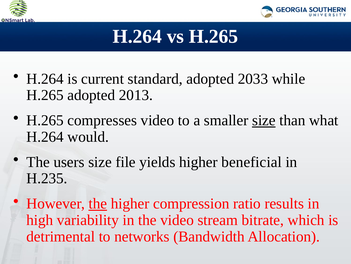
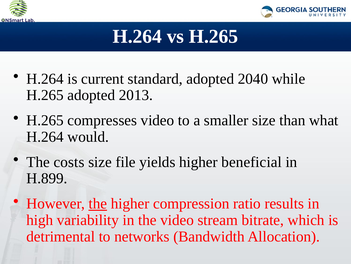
2033: 2033 -> 2040 (253, 79)
size underline: present -> none (264, 120)
users: users -> costs (69, 162)
H.235: H.235 -> H.899 (47, 178)
